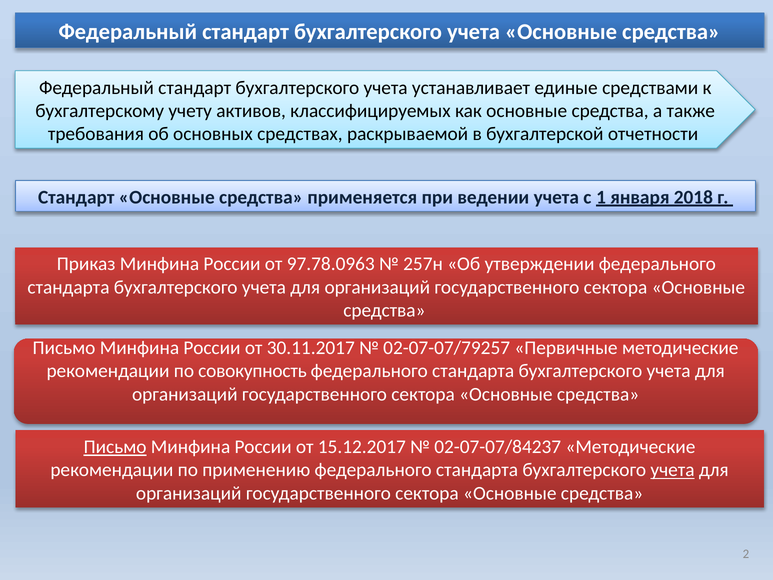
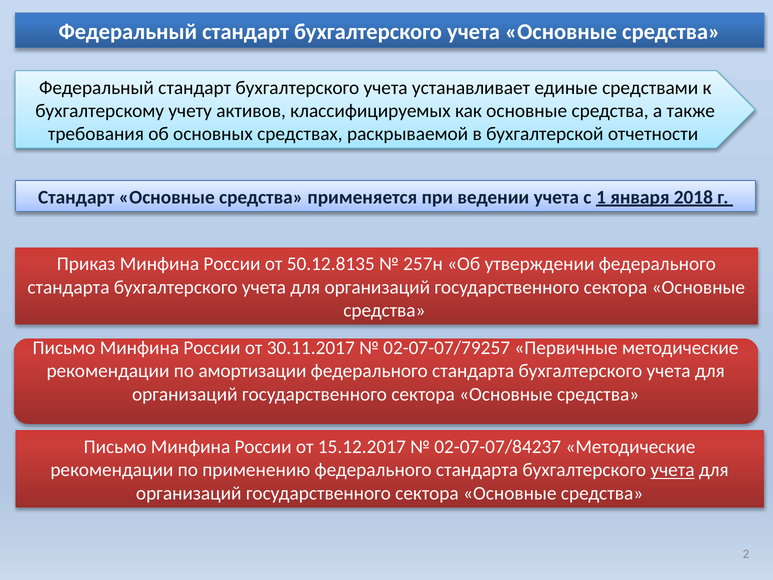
97.78.0963: 97.78.0963 -> 50.12.8135 (331, 264)
совокупность: совокупность -> амортизации (252, 371)
Письмо underline: present -> none (115, 447)
